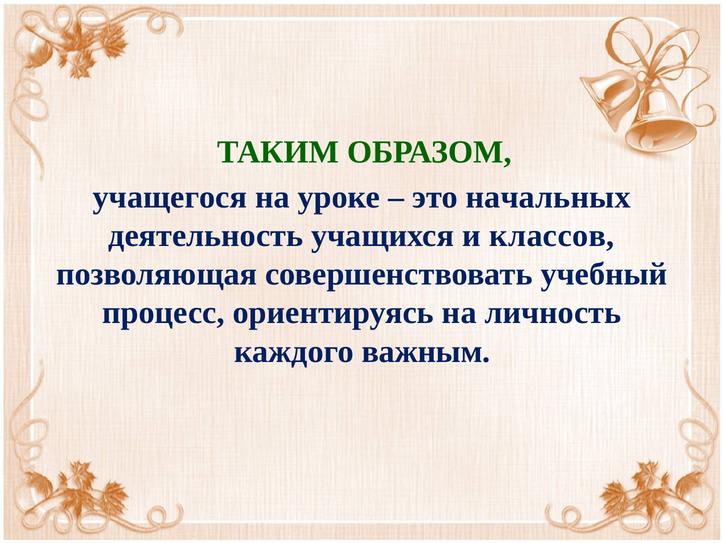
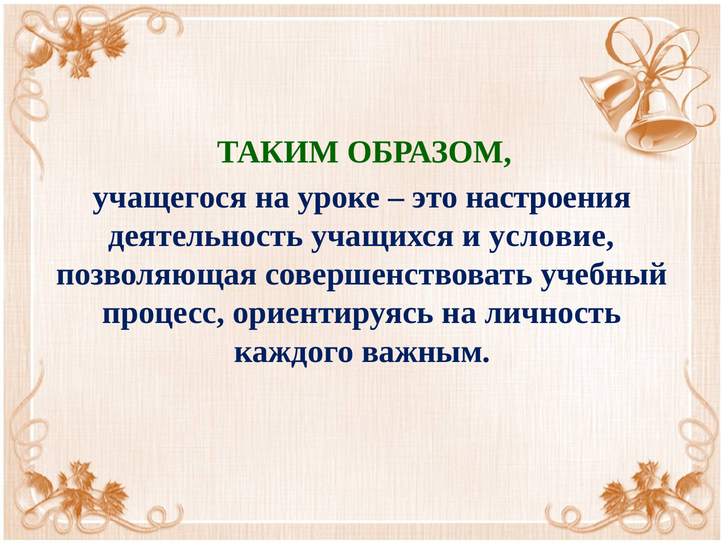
начальных: начальных -> настроения (548, 197)
классов: классов -> условие (552, 236)
